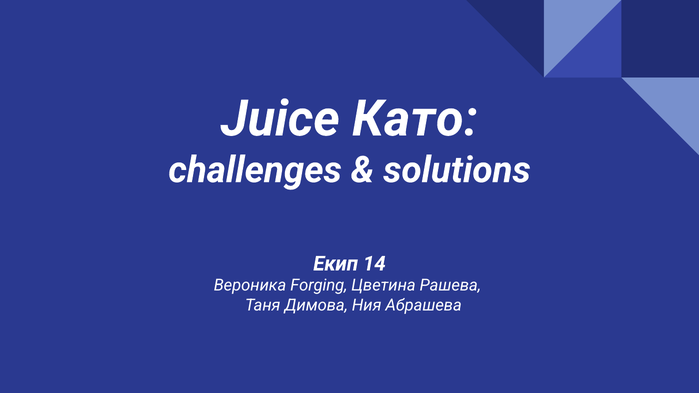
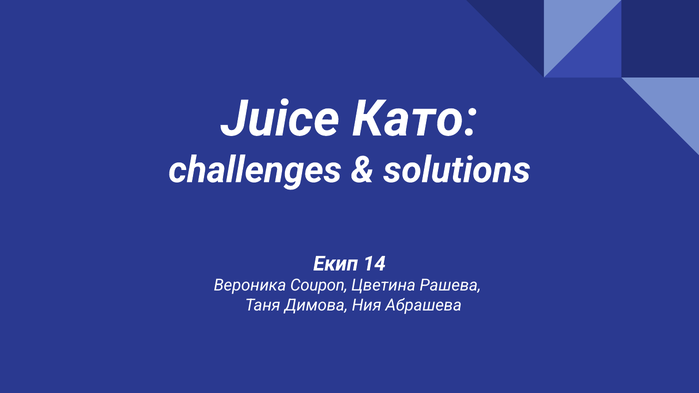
Forging: Forging -> Coupon (319, 286)
